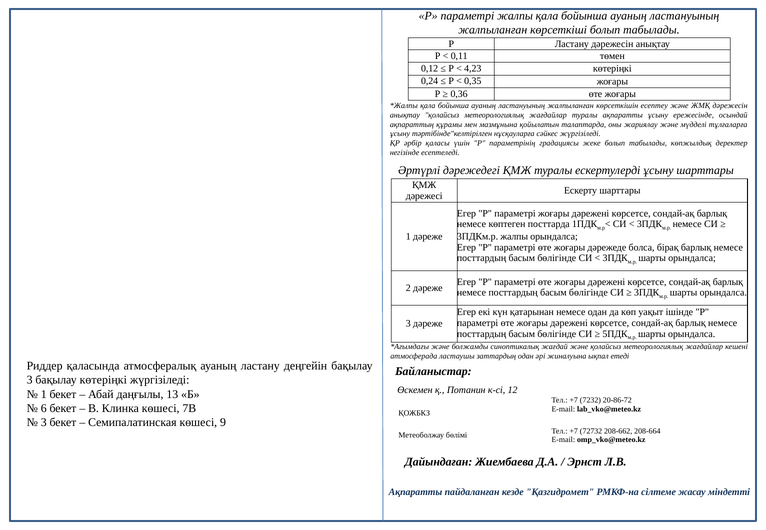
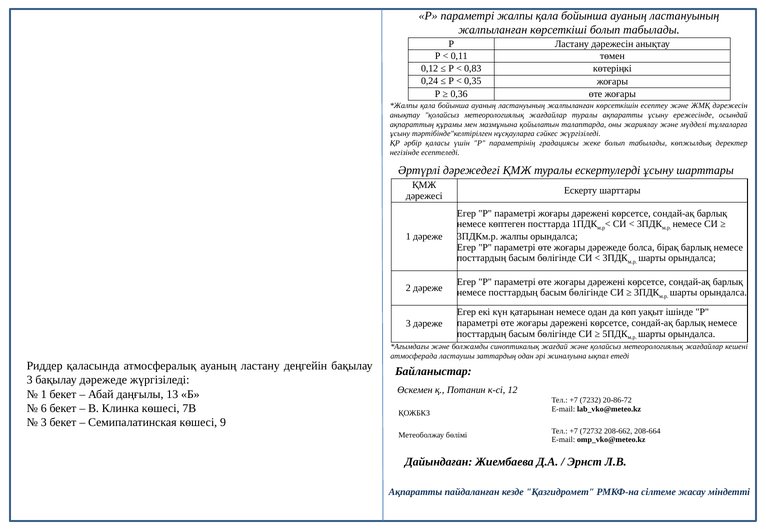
4,23: 4,23 -> 0,83 (473, 69)
бақылау көтеріңкі: көтеріңкі -> дәрежеде (103, 380)
